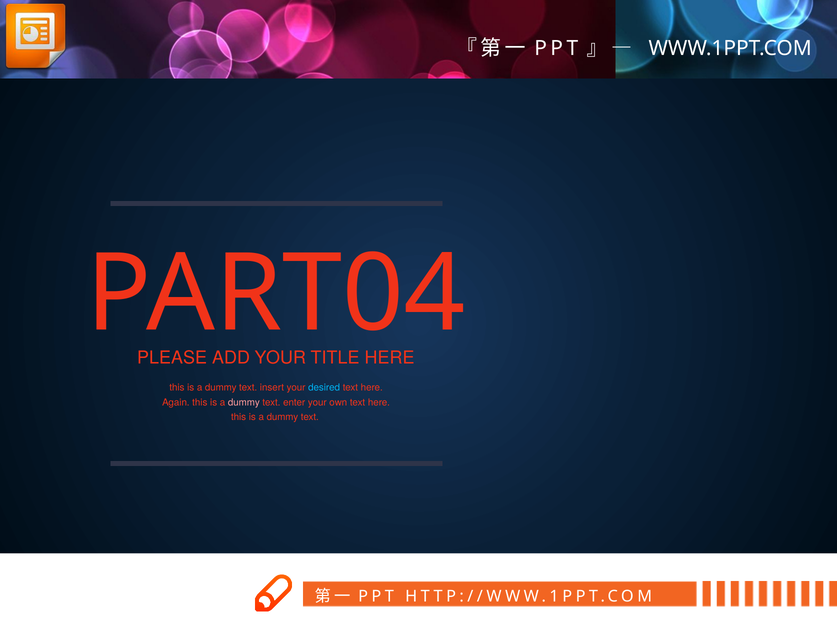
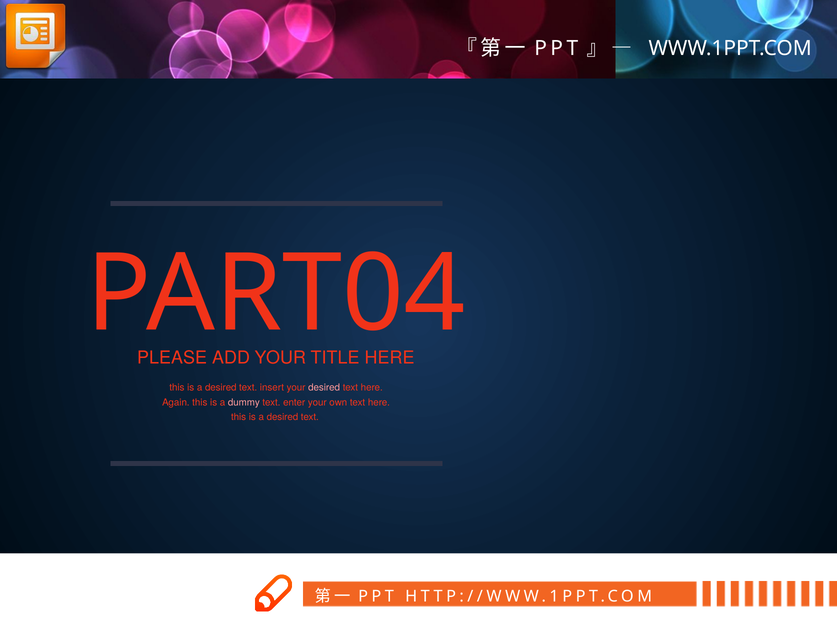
dummy: dummy -> desired (221, 388)
desired colour: light blue -> pink (324, 388)
dummy: dummy -> desired (282, 417)
